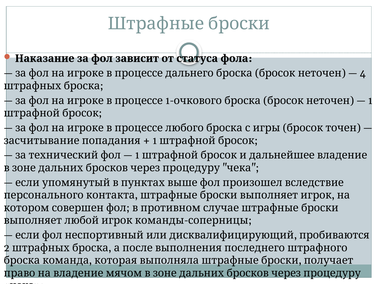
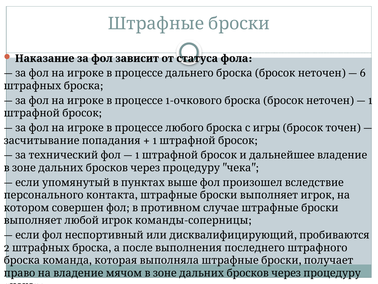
4: 4 -> 6 (363, 73)
